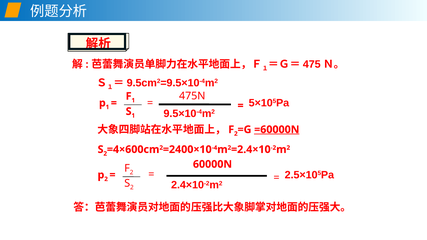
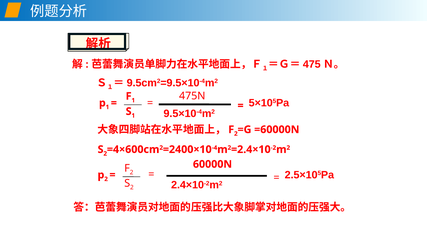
=60000N underline: present -> none (277, 130)
